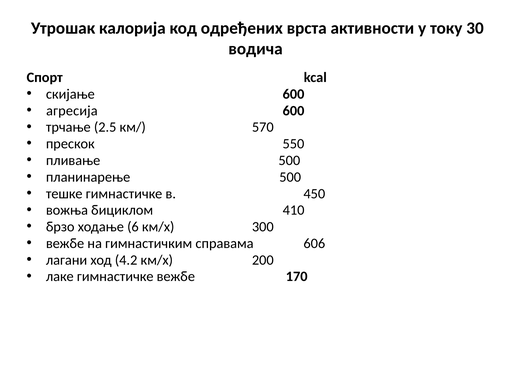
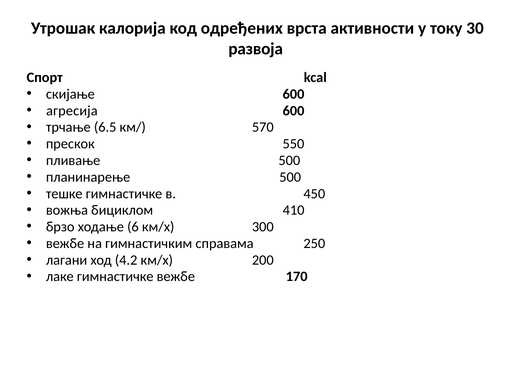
водича: водича -> развоја (256, 49)
2.5: 2.5 -> 6.5 (105, 127)
606: 606 -> 250 (314, 244)
